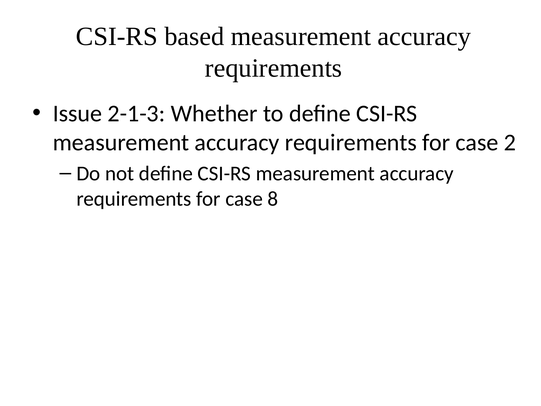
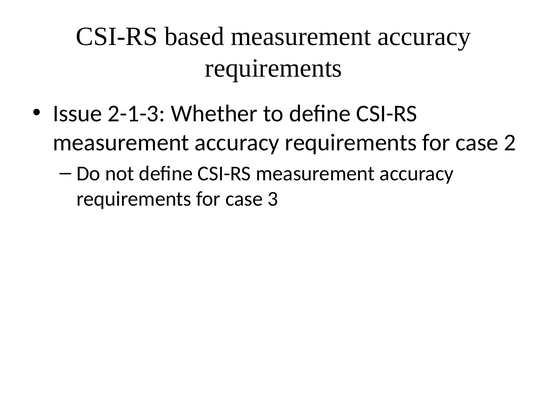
8: 8 -> 3 (273, 199)
